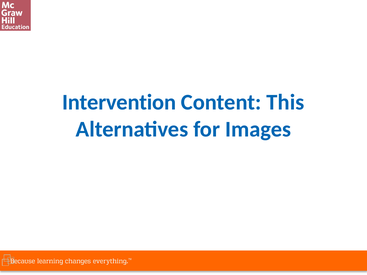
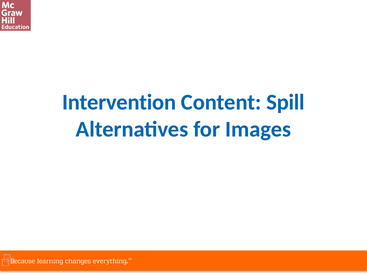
This: This -> Spill (286, 102)
